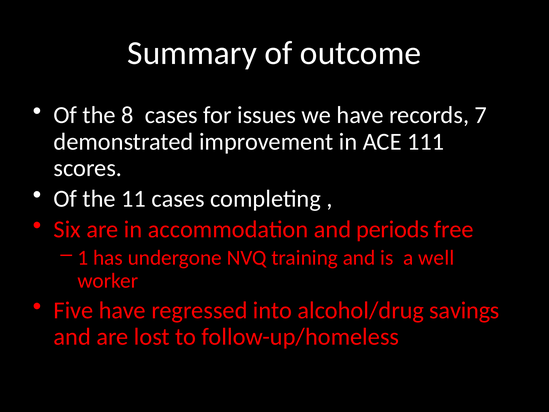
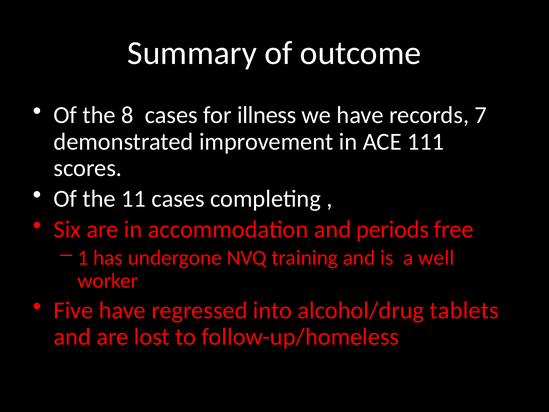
issues: issues -> illness (267, 115)
savings: savings -> tablets (464, 310)
